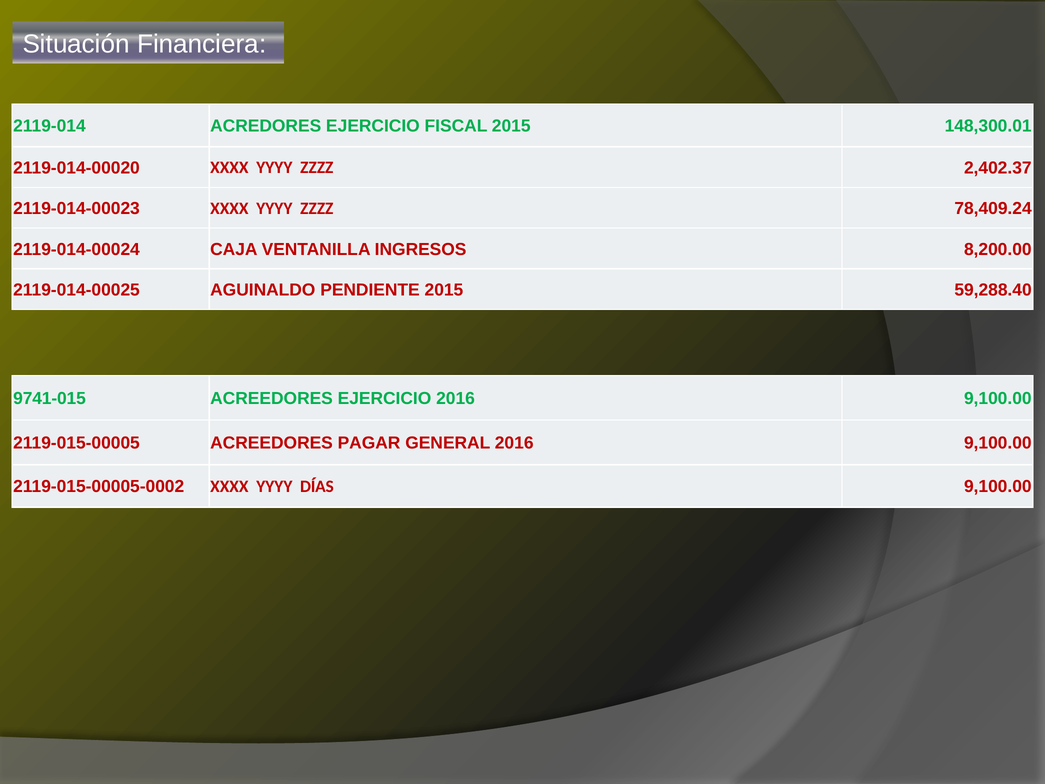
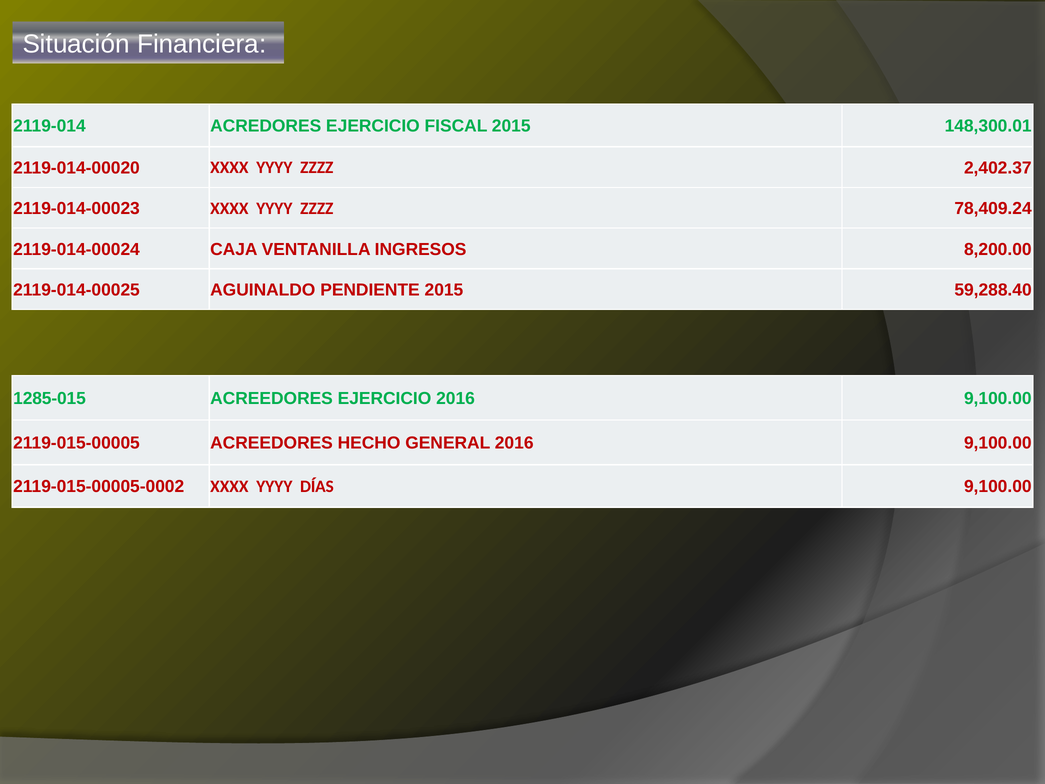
9741-015: 9741-015 -> 1285-015 (50, 399)
PAGAR: PAGAR -> HECHO (369, 443)
